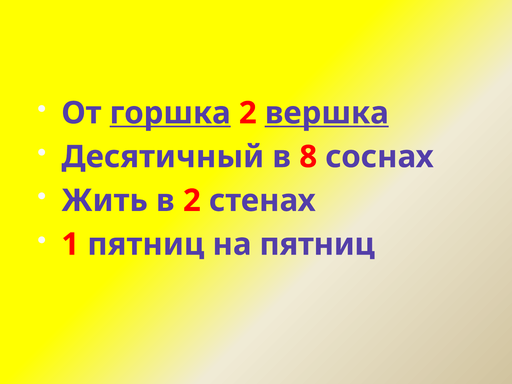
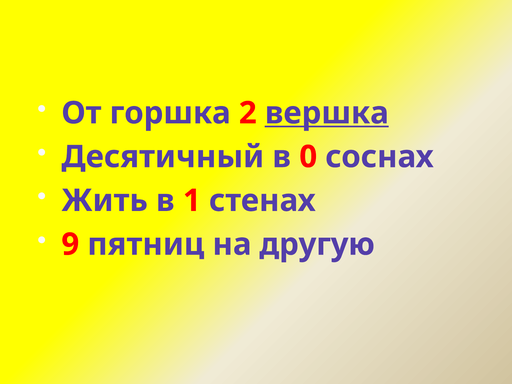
горшка underline: present -> none (170, 113)
8: 8 -> 0 (308, 157)
в 2: 2 -> 1 (192, 201)
1: 1 -> 9 (70, 244)
на пятниц: пятниц -> другую (317, 244)
